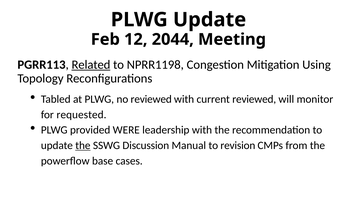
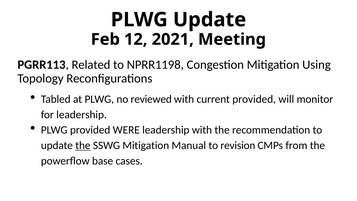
2044: 2044 -> 2021 (173, 39)
Related underline: present -> none (91, 65)
current reviewed: reviewed -> provided (254, 99)
for requested: requested -> leadership (82, 114)
SSWG Discussion: Discussion -> Mitigation (146, 145)
